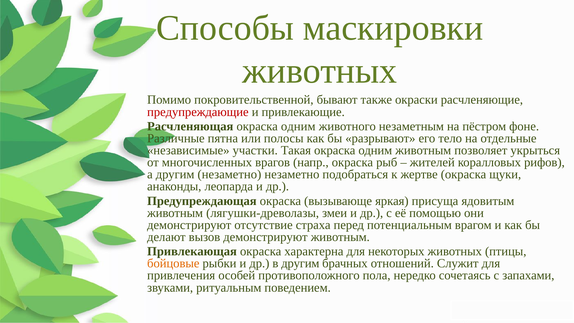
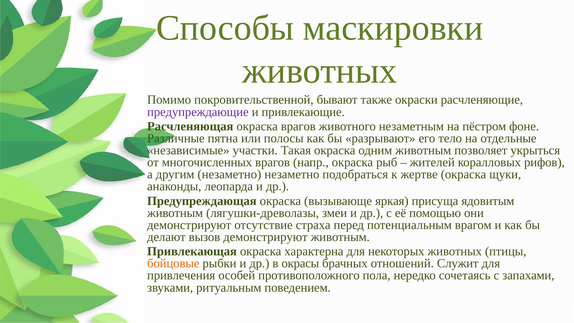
предупреждающие colour: red -> purple (198, 112)
Расчленяющая окраска одним: одним -> врагов (298, 126)
в другим: другим -> окрасы (300, 263)
